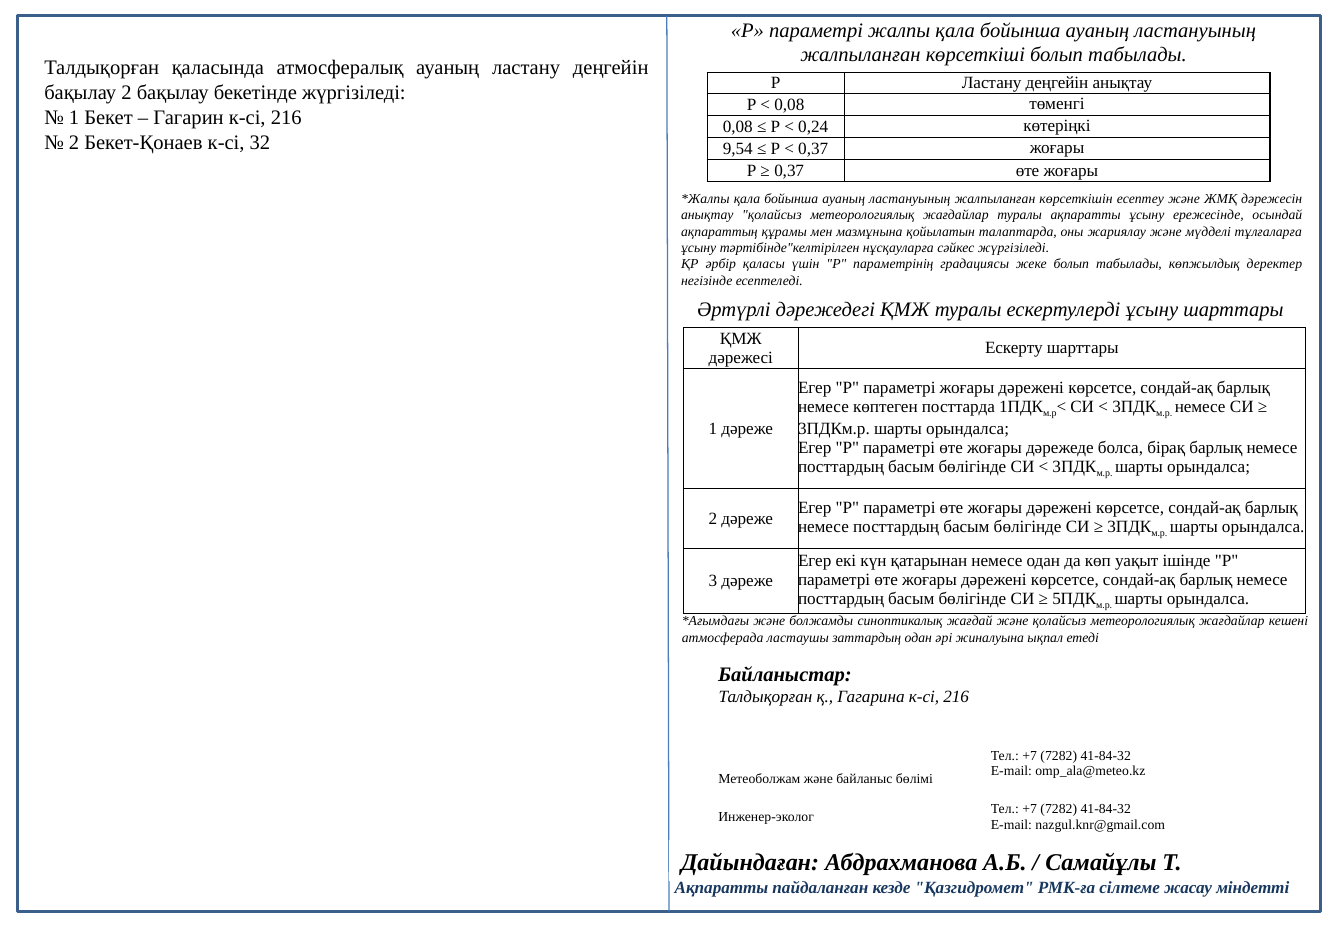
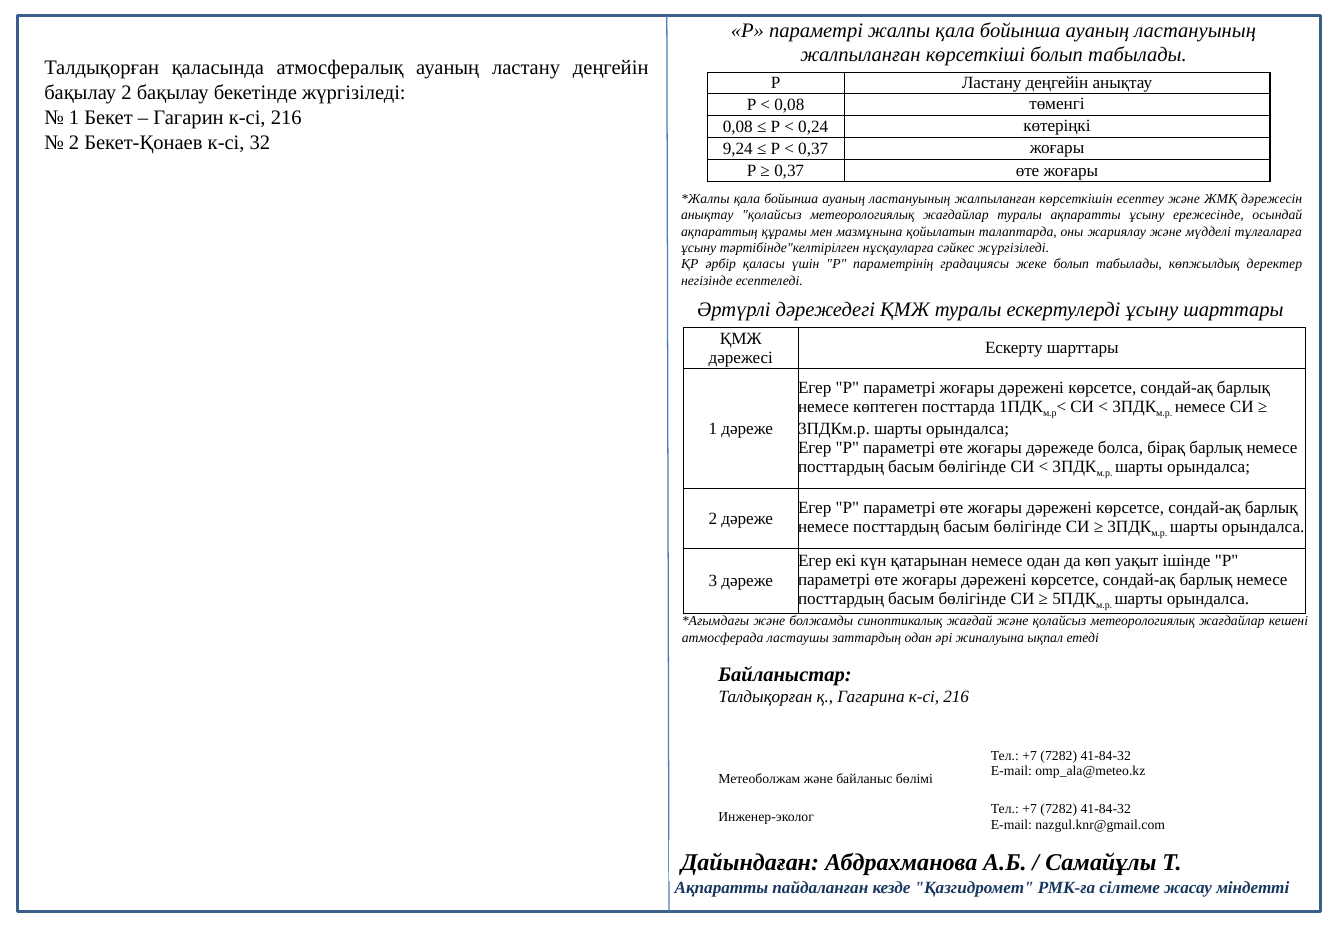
9,54: 9,54 -> 9,24 (738, 149)
